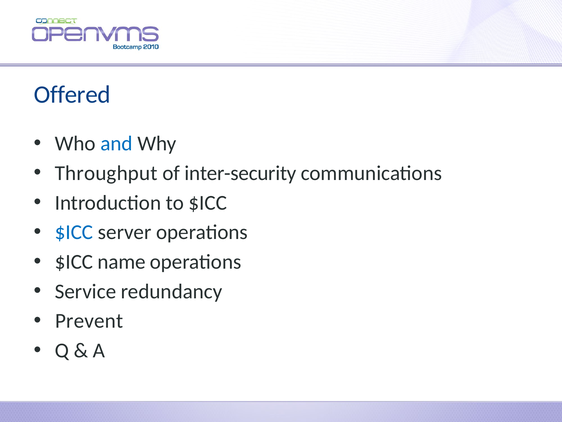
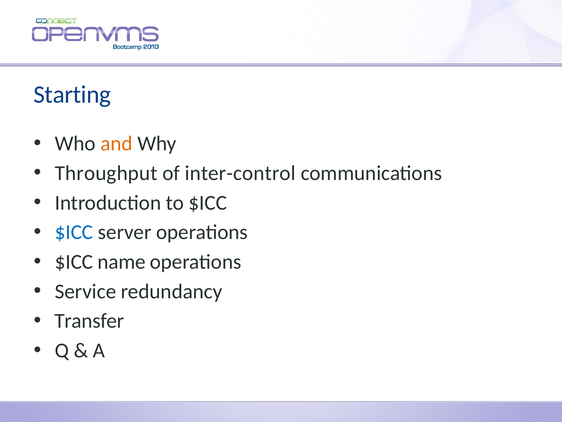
Offered: Offered -> Starting (72, 94)
and colour: blue -> orange (117, 143)
inter-security: inter-security -> inter-control (240, 173)
Prevent: Prevent -> Transfer (89, 321)
